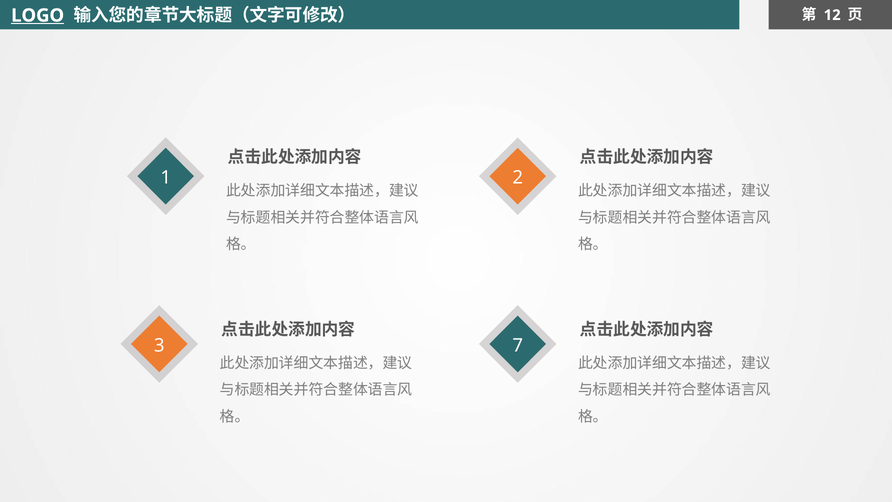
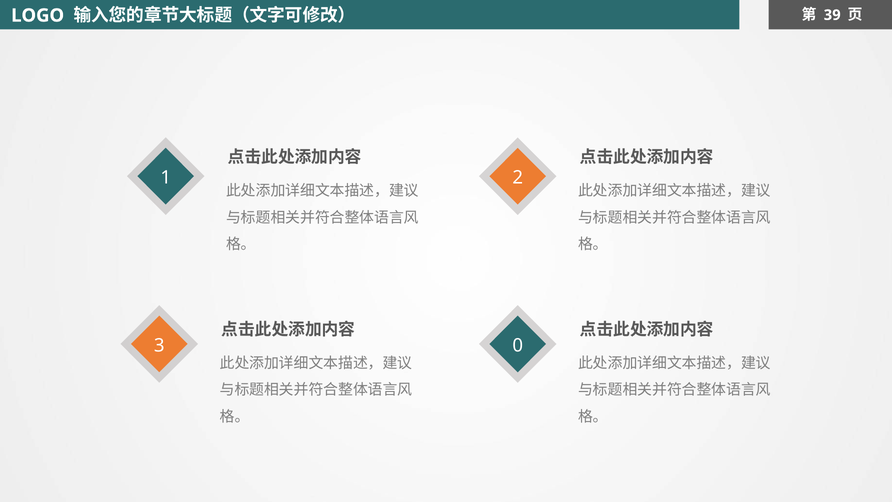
LOGO underline: present -> none (38, 15)
12: 12 -> 39 (832, 15)
7: 7 -> 0 (518, 345)
